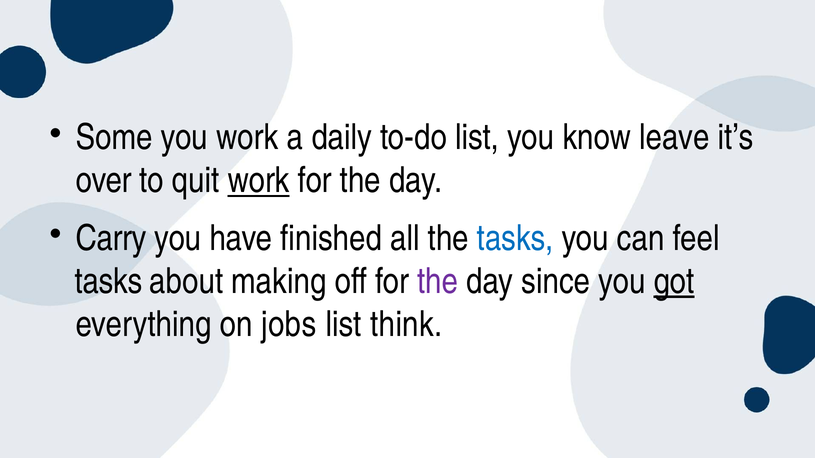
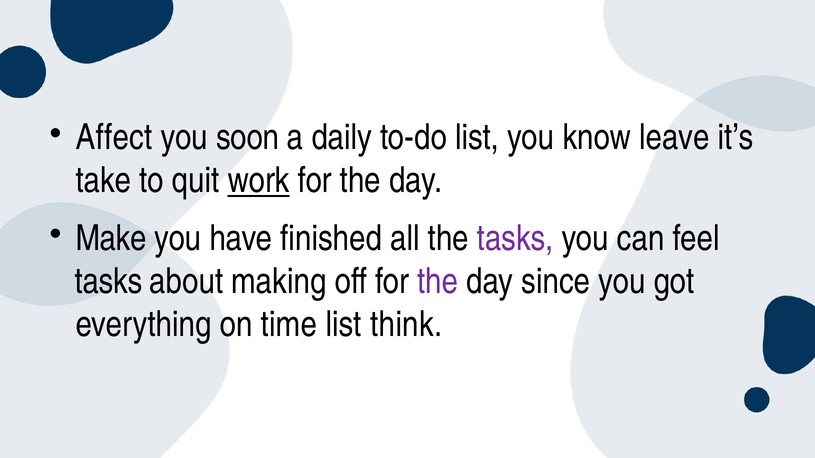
Some: Some -> Affect (114, 138)
you work: work -> soon (248, 138)
over: over -> take (104, 181)
Carry: Carry -> Make (111, 238)
tasks colour: blue -> purple (515, 238)
got underline: present -> none (674, 282)
jobs: jobs -> time (289, 325)
